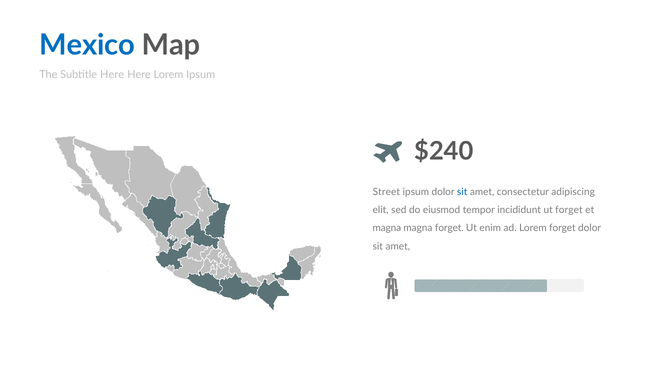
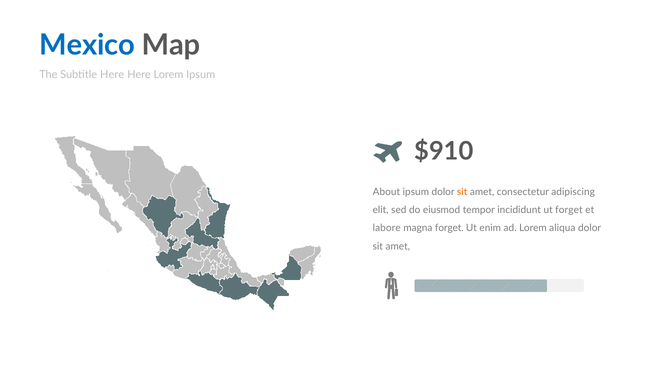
$240: $240 -> $910 (444, 151)
Street: Street -> About (386, 192)
sit colour: blue -> orange (462, 192)
magna: magna -> labore (387, 228)
Lorem forget: forget -> aliqua (562, 228)
